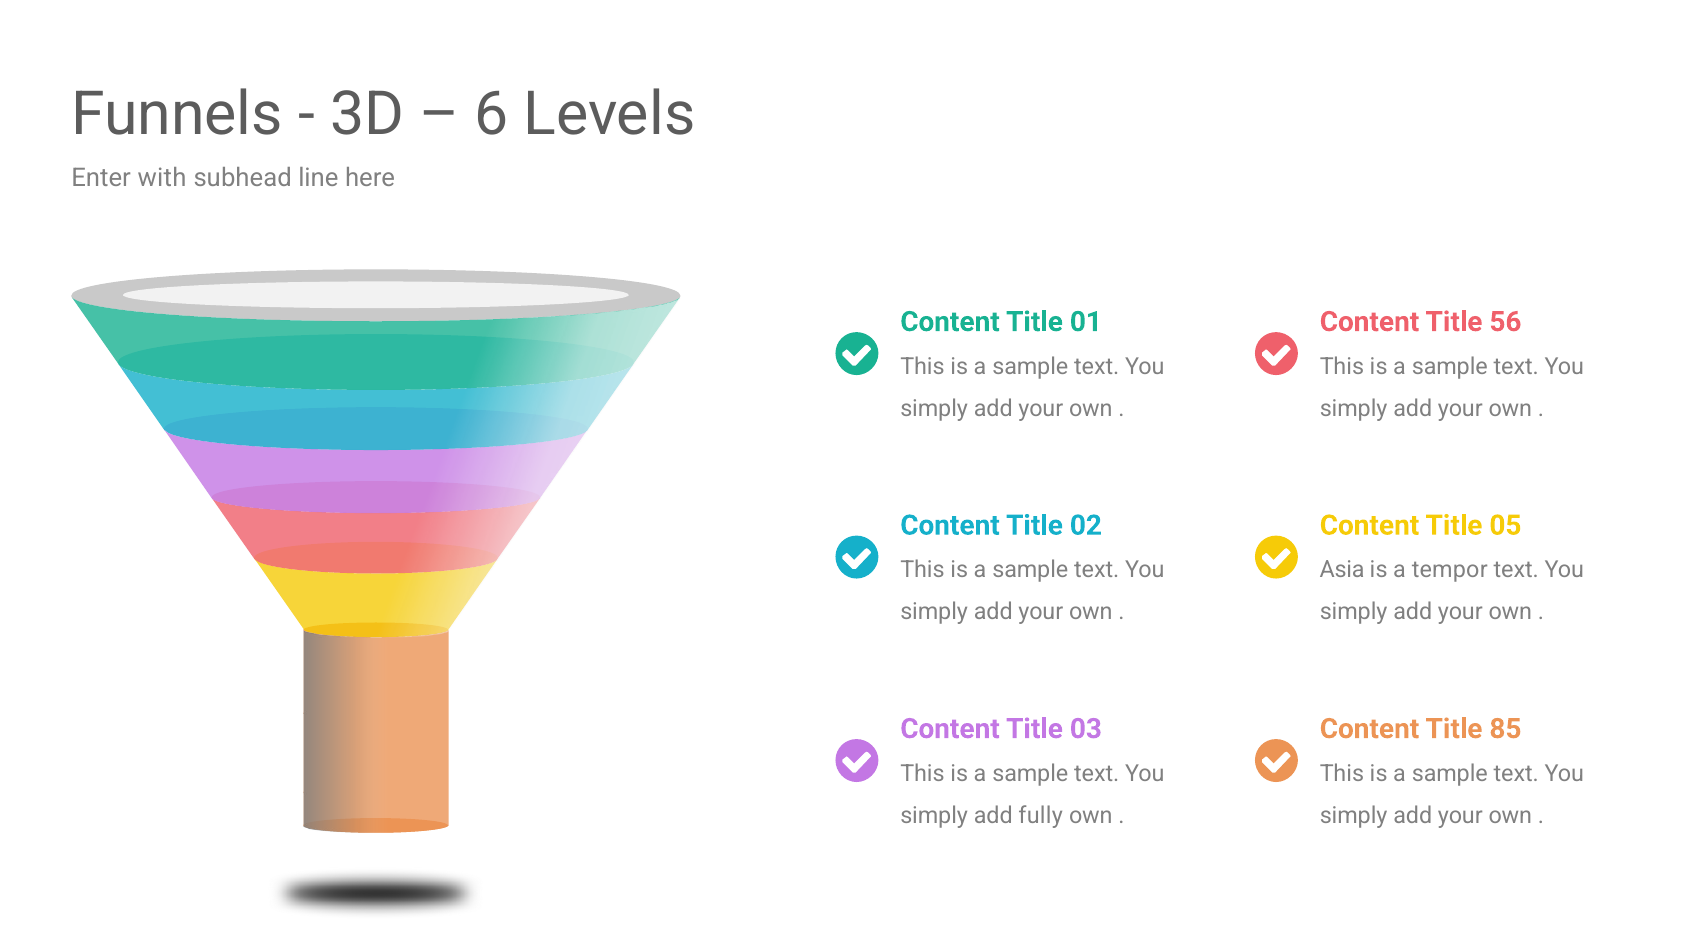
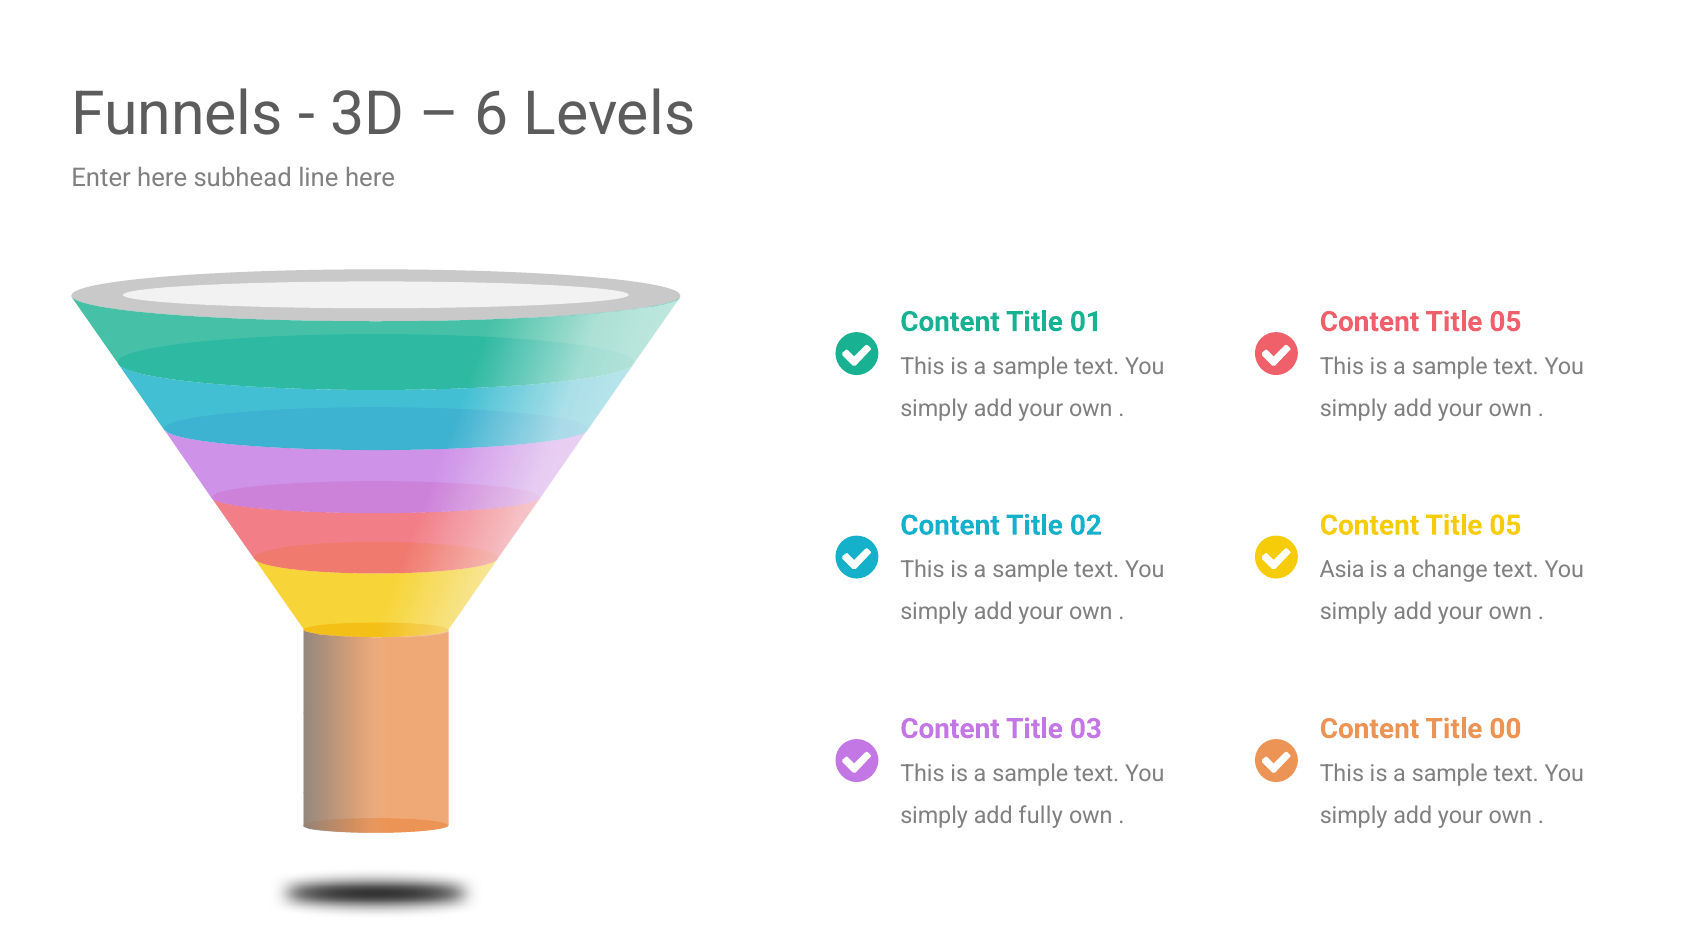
Enter with: with -> here (162, 178)
56: 56 -> 05 (1505, 322)
tempor: tempor -> change (1450, 570)
85: 85 -> 00 (1505, 729)
